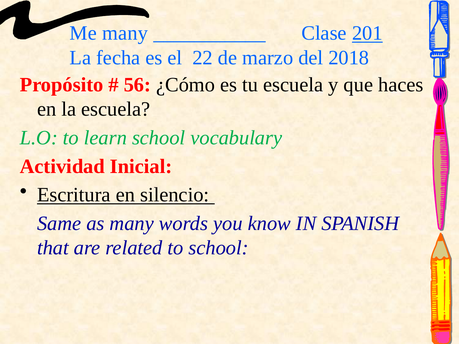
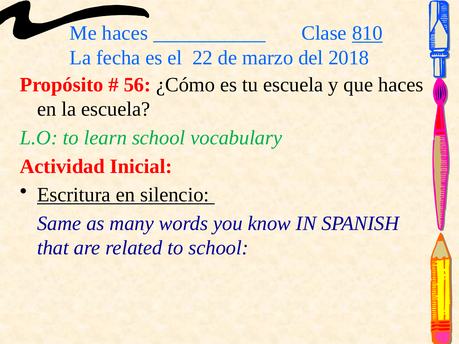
Me many: many -> haces (125, 33)
201: 201 -> 810 (367, 33)
